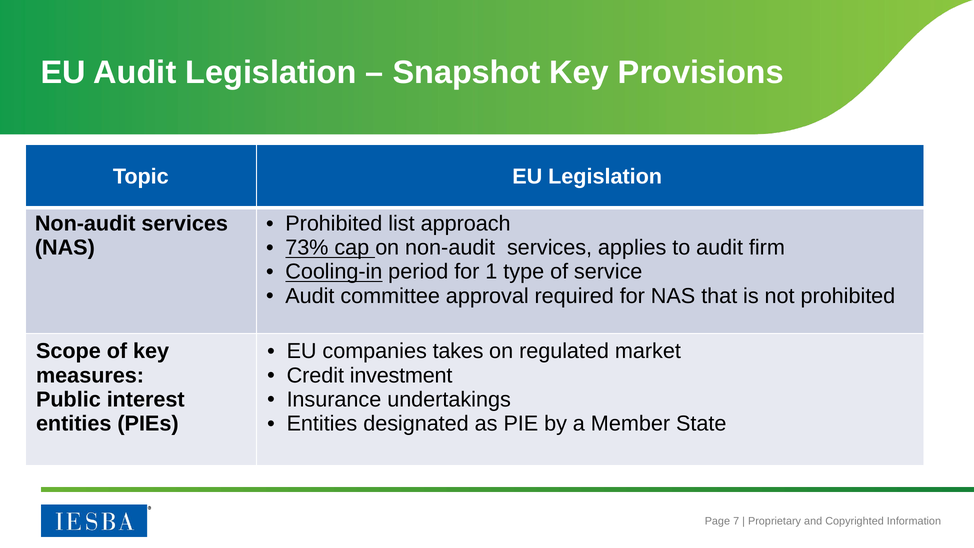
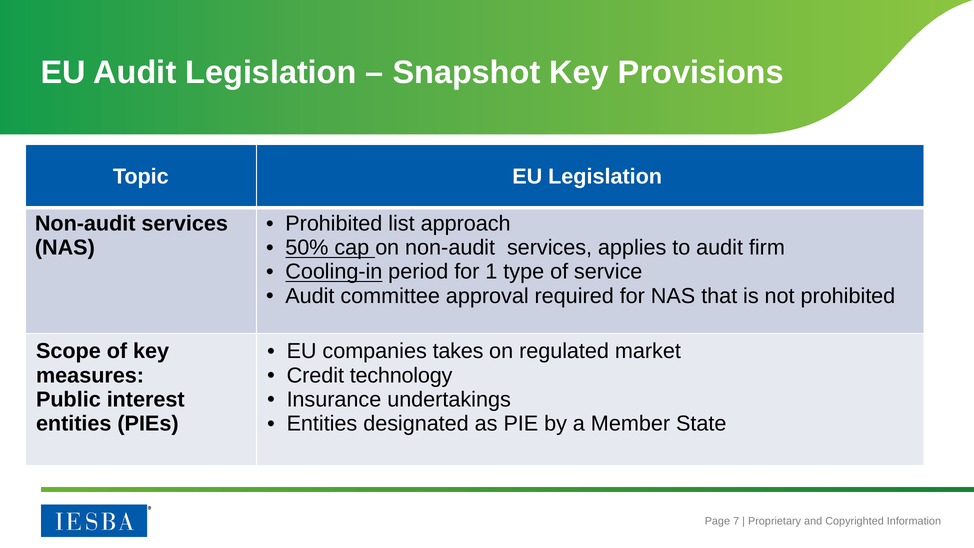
73%: 73% -> 50% (307, 248)
investment: investment -> technology (401, 375)
